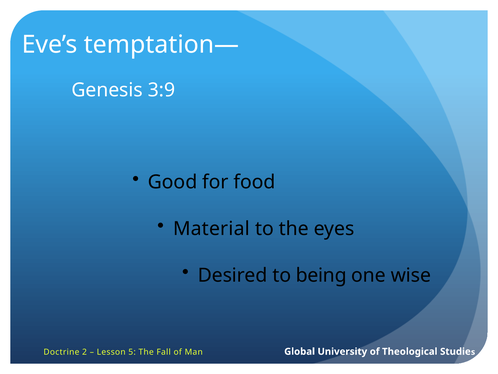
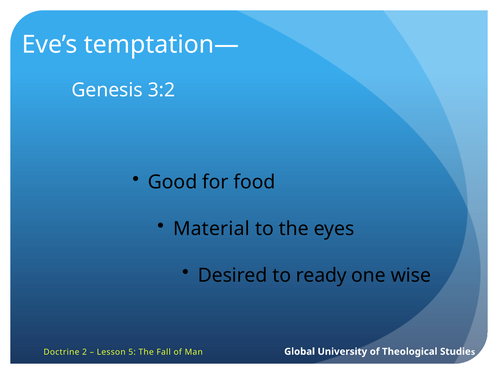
3:9: 3:9 -> 3:2 (161, 90)
being: being -> ready (321, 275)
